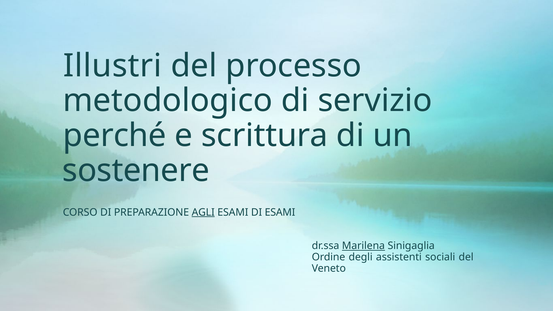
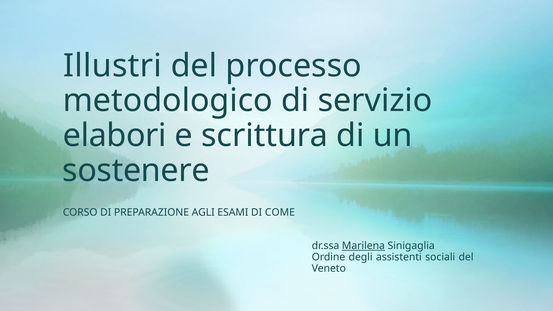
perché: perché -> elabori (115, 136)
AGLI underline: present -> none (203, 212)
DI ESAMI: ESAMI -> COME (280, 212)
